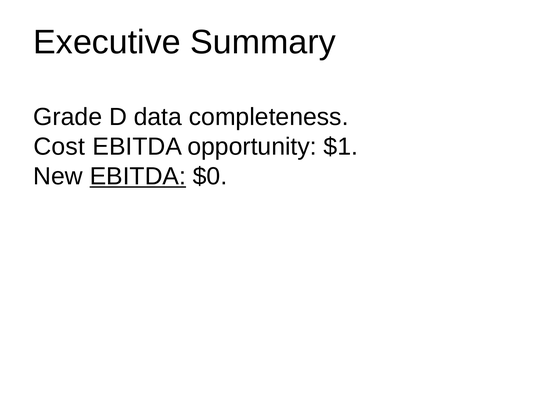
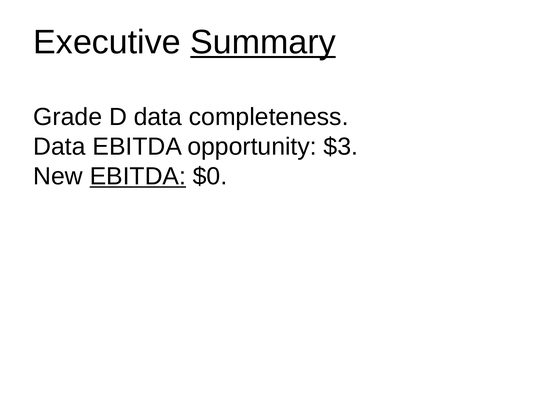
Summary underline: none -> present (263, 42)
Cost: Cost -> Data (59, 147)
$1: $1 -> $3 (341, 147)
